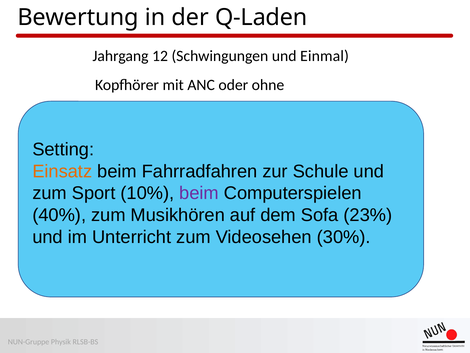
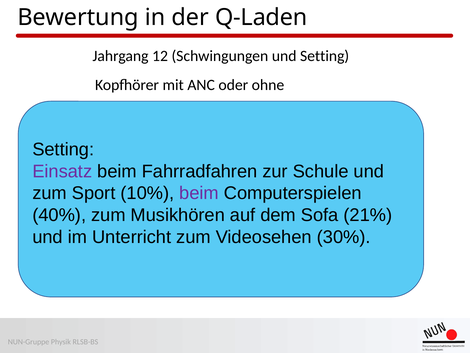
und Einmal: Einmal -> Setting (325, 56)
Einsatz colour: orange -> purple (62, 171)
23%: 23% -> 21% (368, 215)
